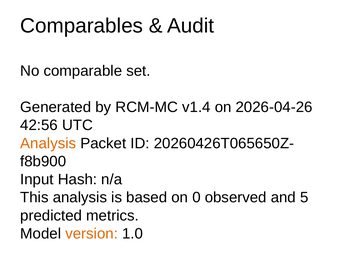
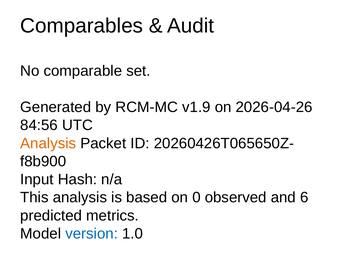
v1.4: v1.4 -> v1.9 (196, 107)
42:56: 42:56 -> 84:56 (39, 125)
5: 5 -> 6 (304, 197)
version colour: orange -> blue (92, 233)
